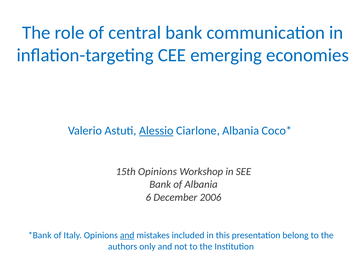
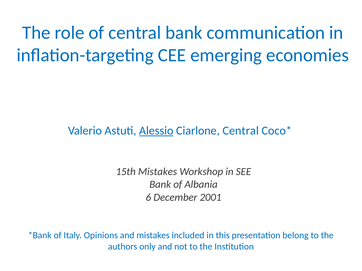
Ciarlone Albania: Albania -> Central (241, 131)
15th Opinions: Opinions -> Mistakes (158, 172)
2006: 2006 -> 2001 (211, 198)
and underline: present -> none (127, 236)
